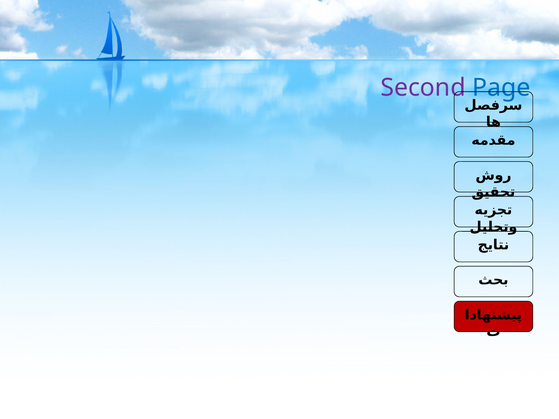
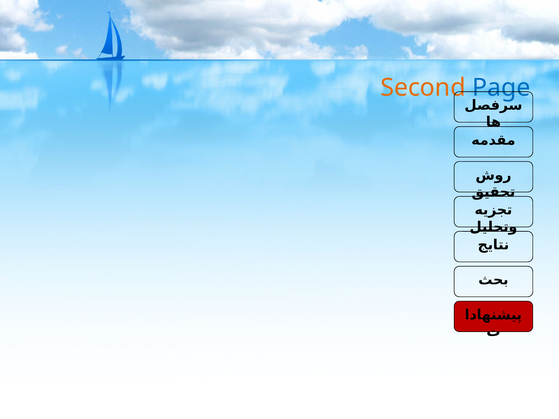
Second colour: purple -> orange (423, 88)
